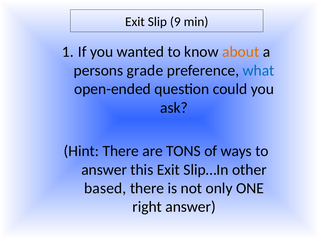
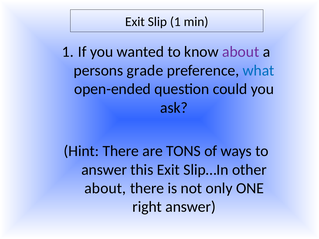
Slip 9: 9 -> 1 (175, 22)
about colour: orange -> purple (241, 52)
based: based -> about (105, 188)
